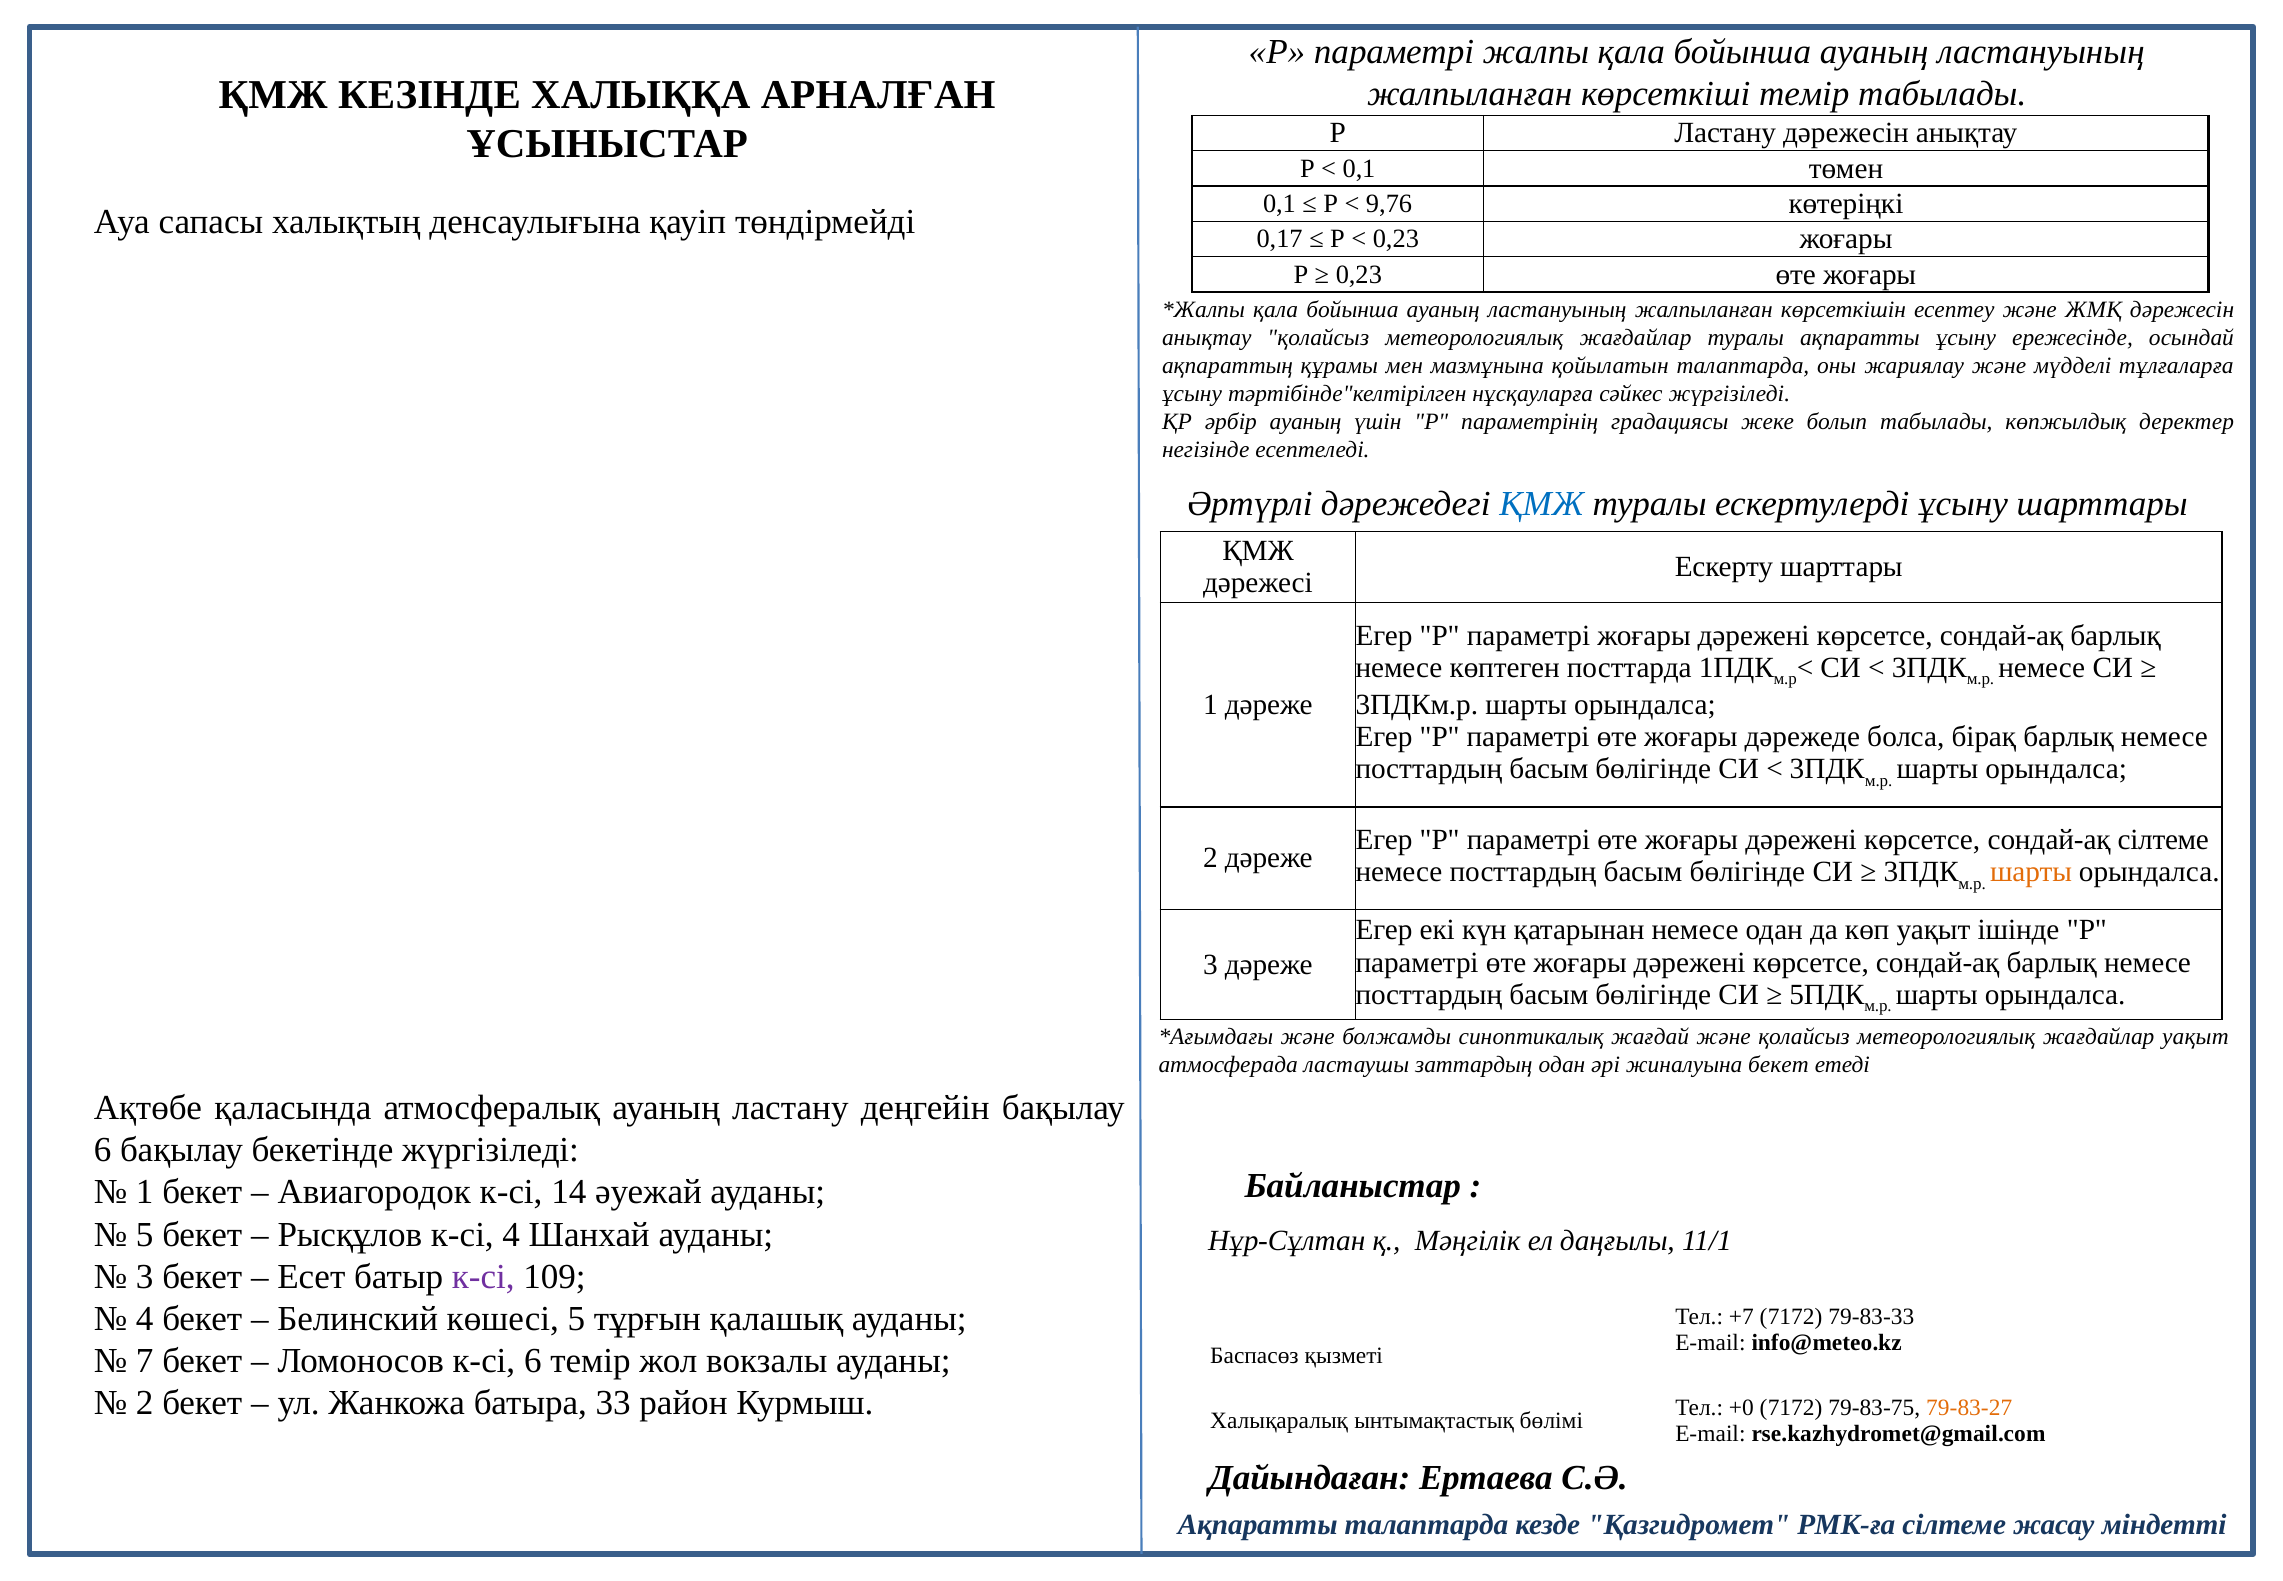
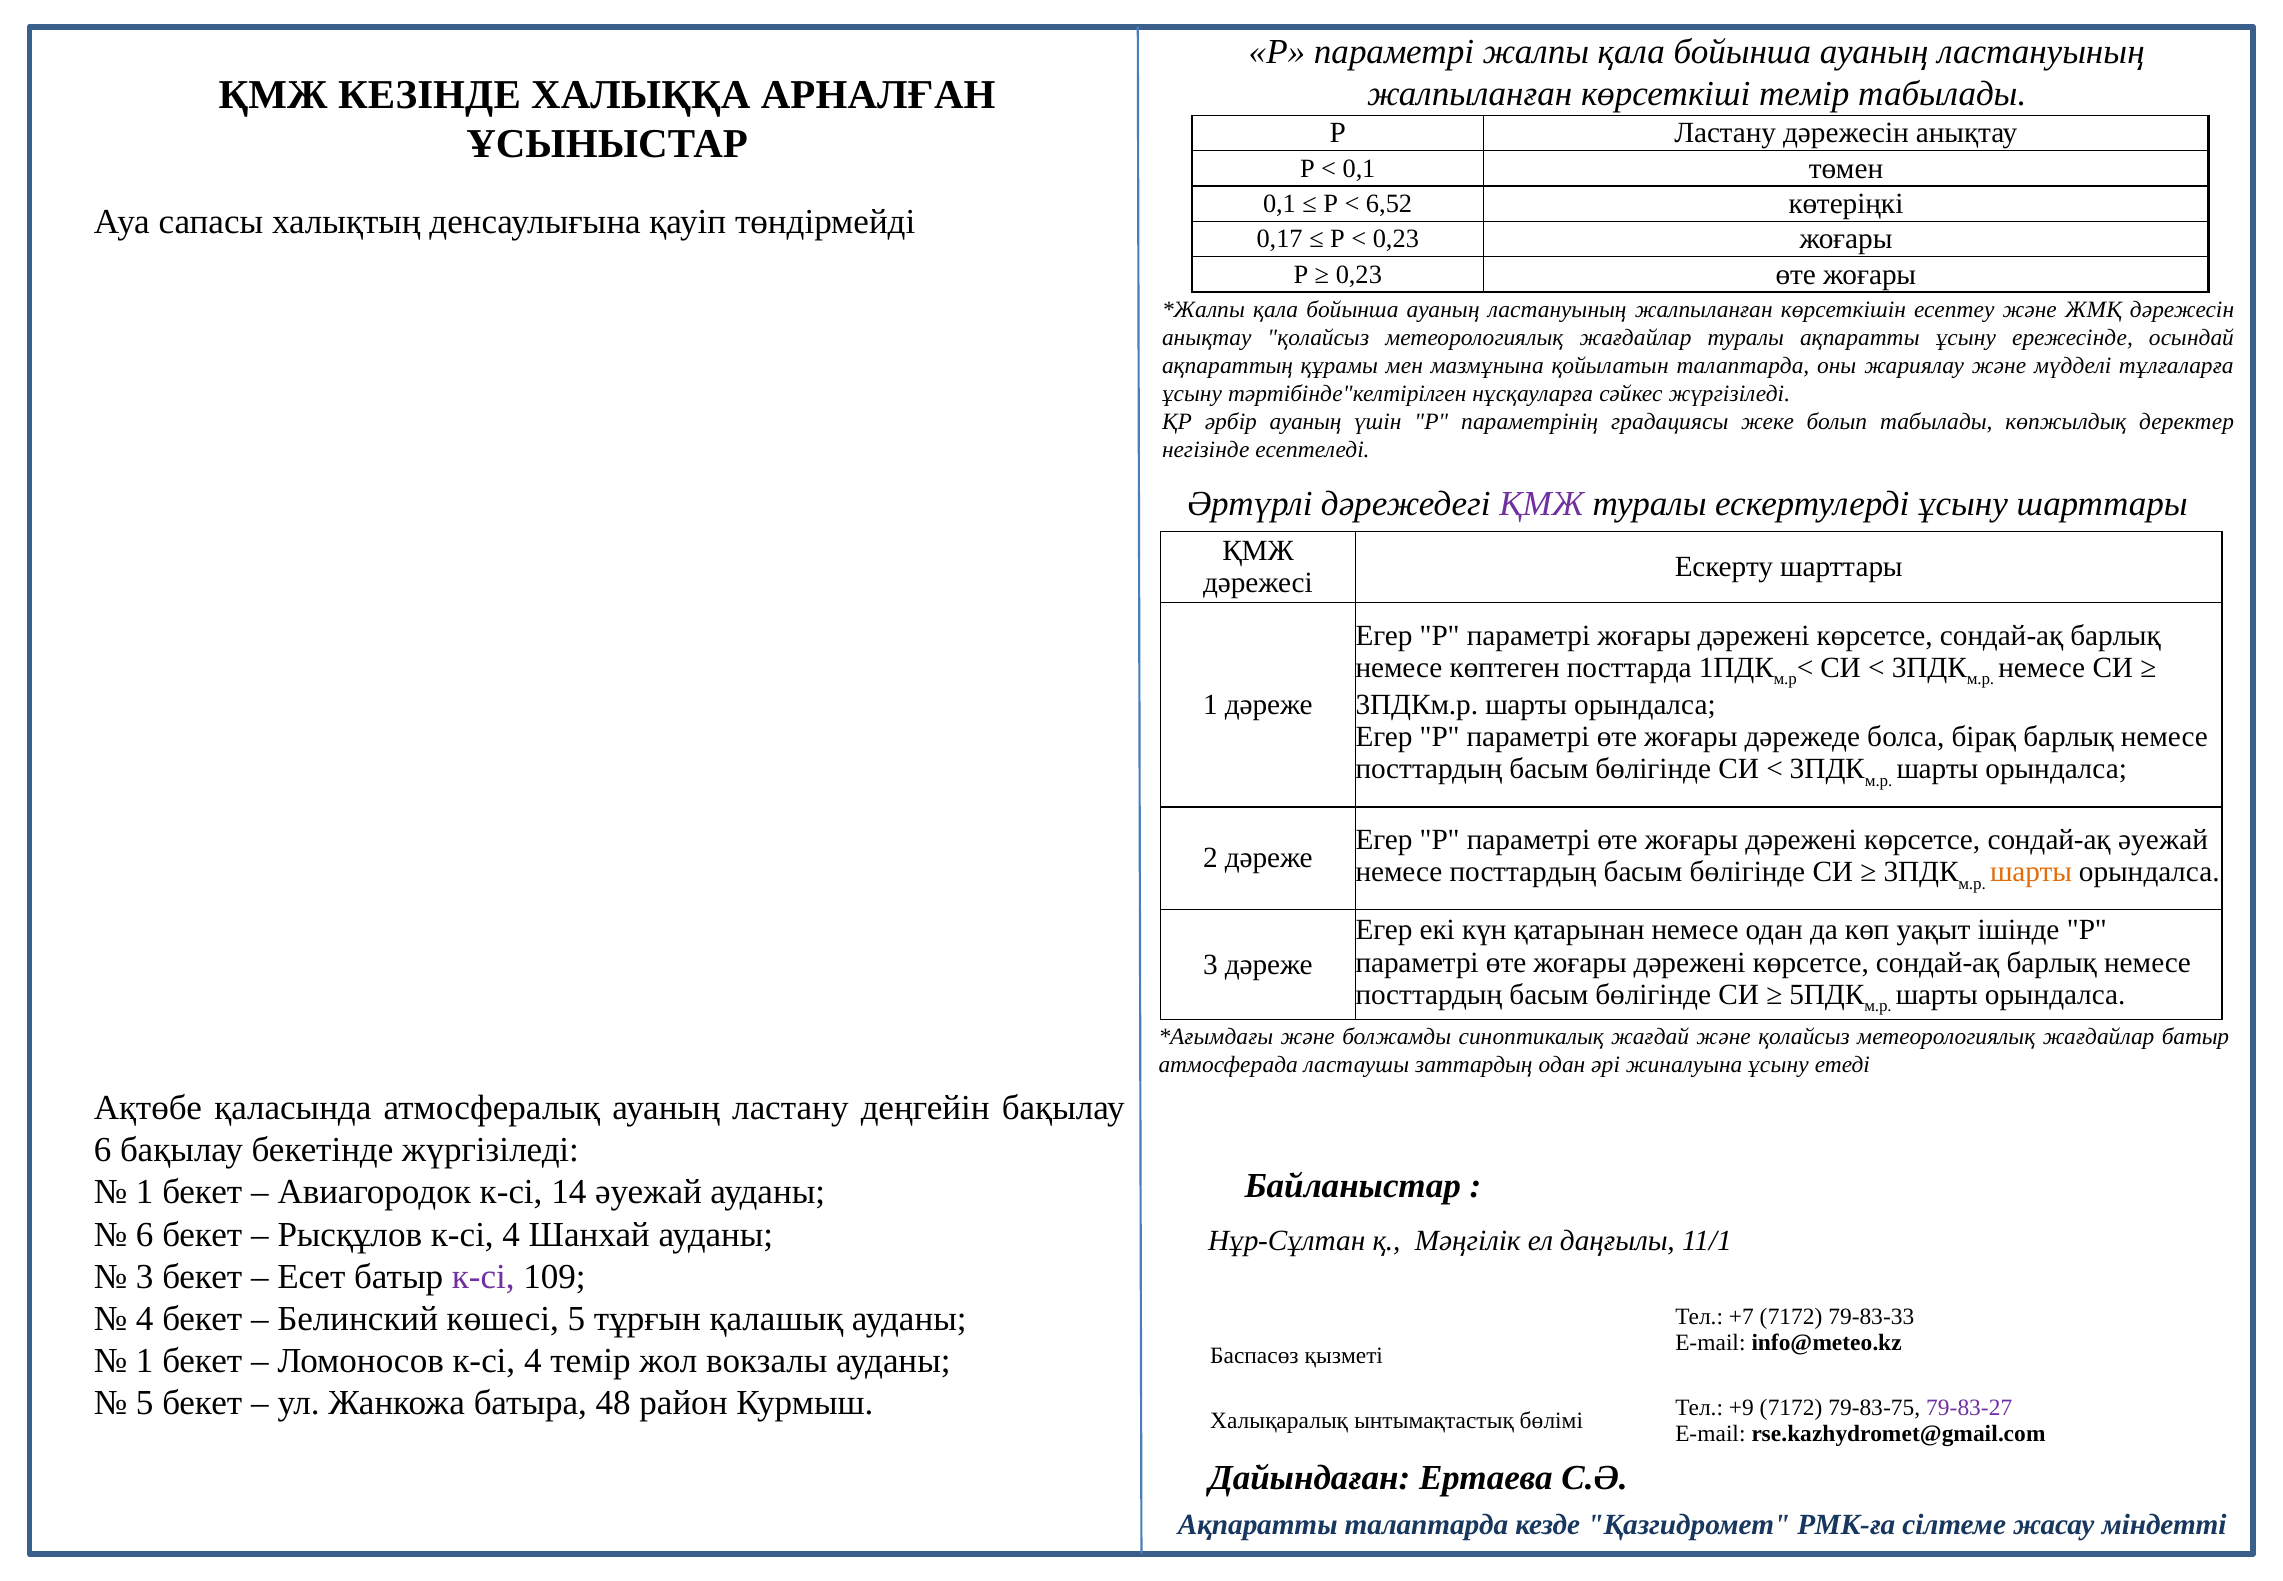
9,76: 9,76 -> 6,52 (1389, 204)
ҚМЖ colour: blue -> purple (1542, 504)
сондай-ақ сілтеме: сілтеме -> әуежай (2163, 840)
жағдайлар уақыт: уақыт -> батыр (2196, 1037)
жиналуына бекет: бекет -> ұсыну (1778, 1065)
5: 5 -> 6 (145, 1234)
7: 7 -> 1 (145, 1361)
Ломоносов к-сі 6: 6 -> 4 (533, 1361)
2: 2 -> 5 (145, 1403)
33: 33 -> 48 (613, 1403)
+0: +0 -> +9 (1741, 1407)
79-83-27 colour: orange -> purple (1969, 1407)
